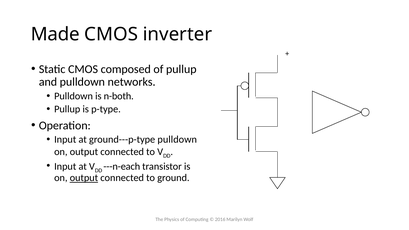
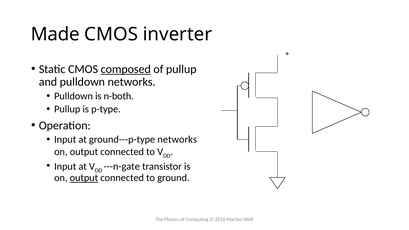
composed underline: none -> present (126, 69)
ground---p-type pulldown: pulldown -> networks (177, 140)
---n-each: ---n-each -> ---n-gate (122, 167)
